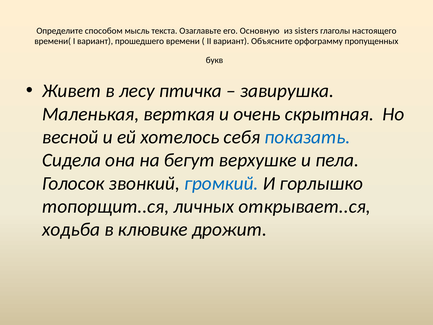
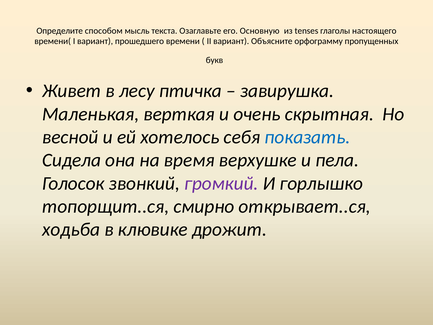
sisters: sisters -> tenses (306, 31)
бегут: бегут -> время (189, 160)
громкий colour: blue -> purple (221, 183)
личных: личных -> смирно (204, 206)
